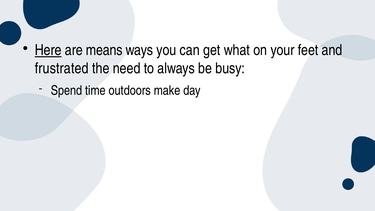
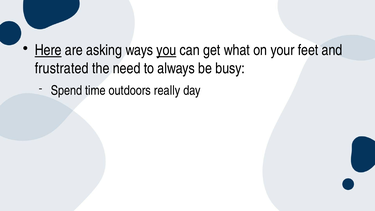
means: means -> asking (104, 50)
you underline: none -> present (166, 50)
make: make -> really (167, 91)
